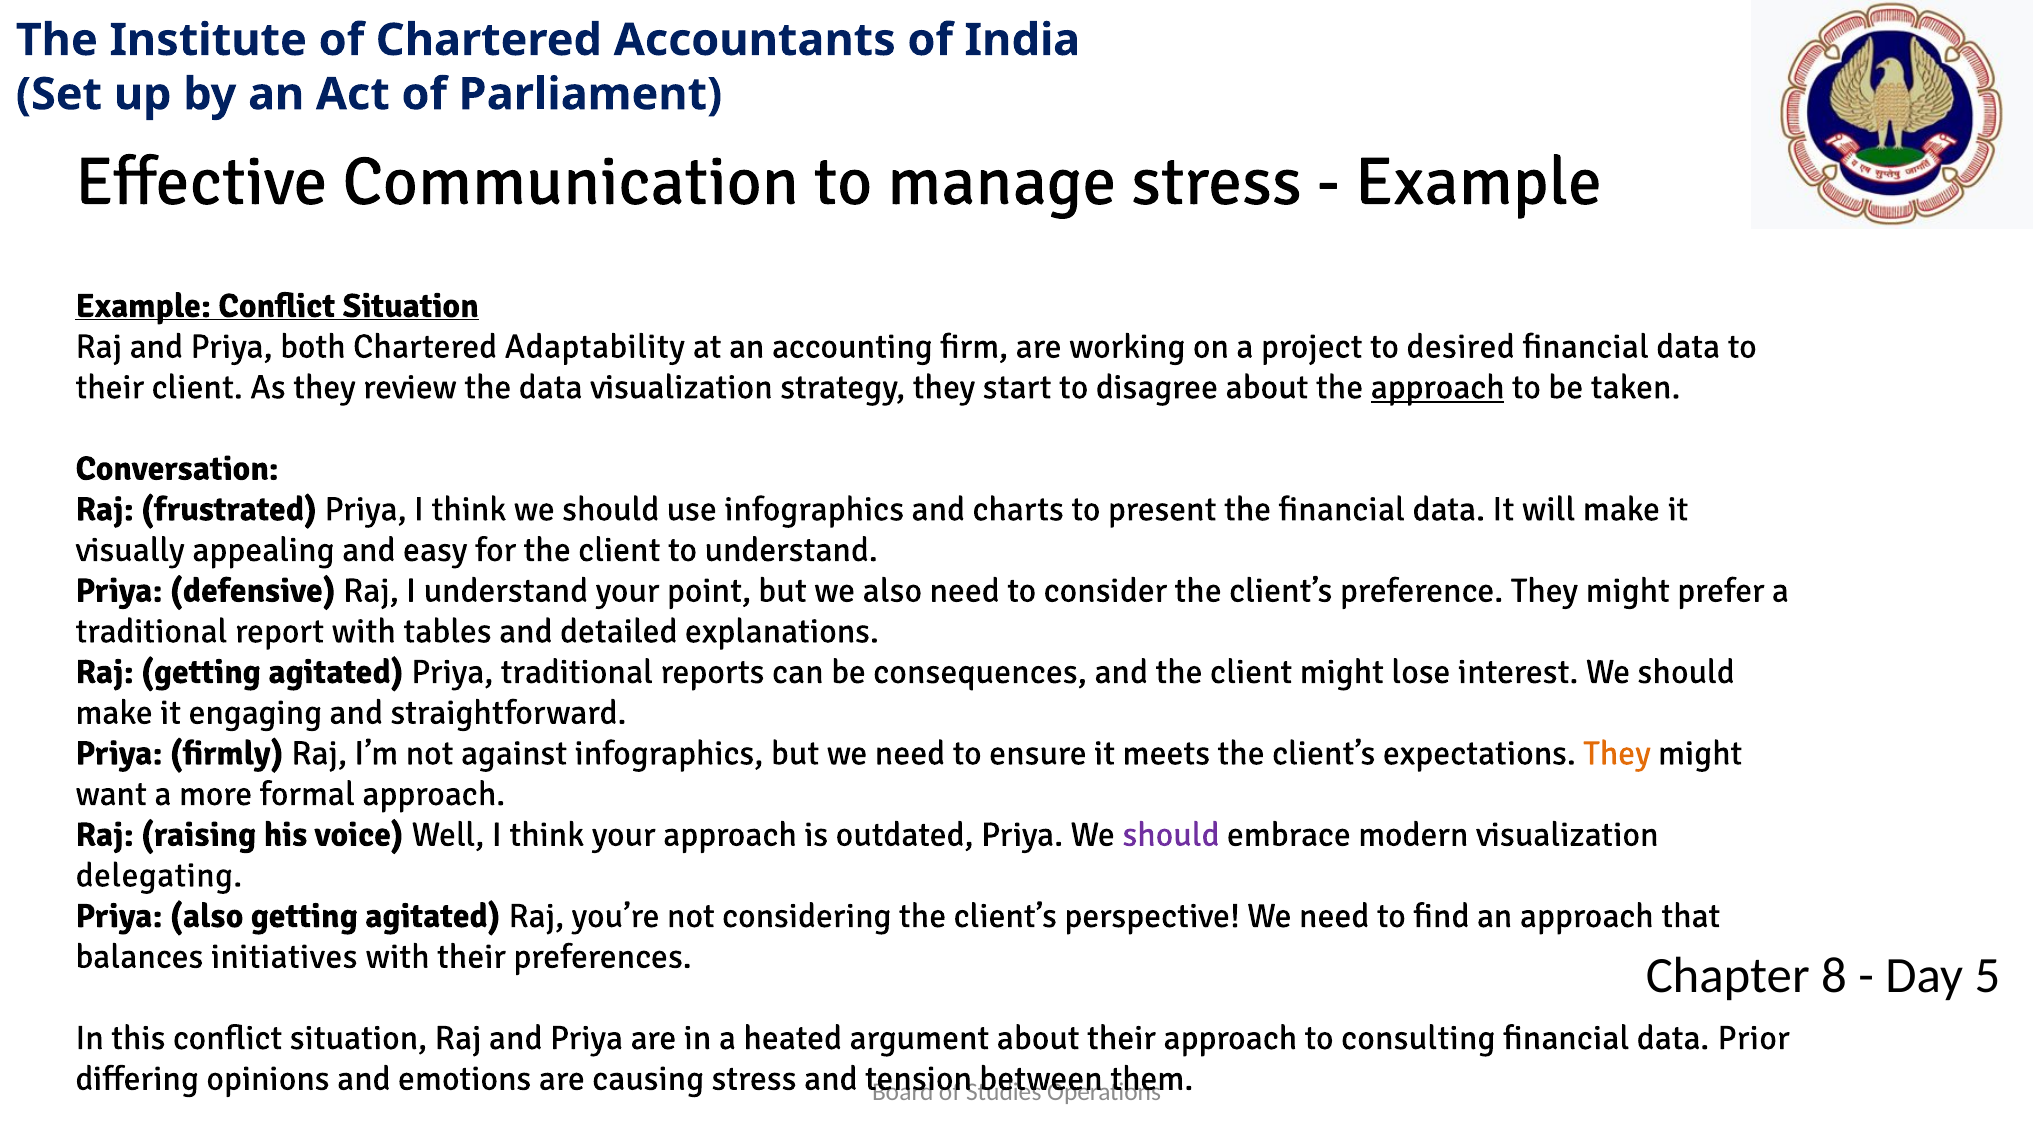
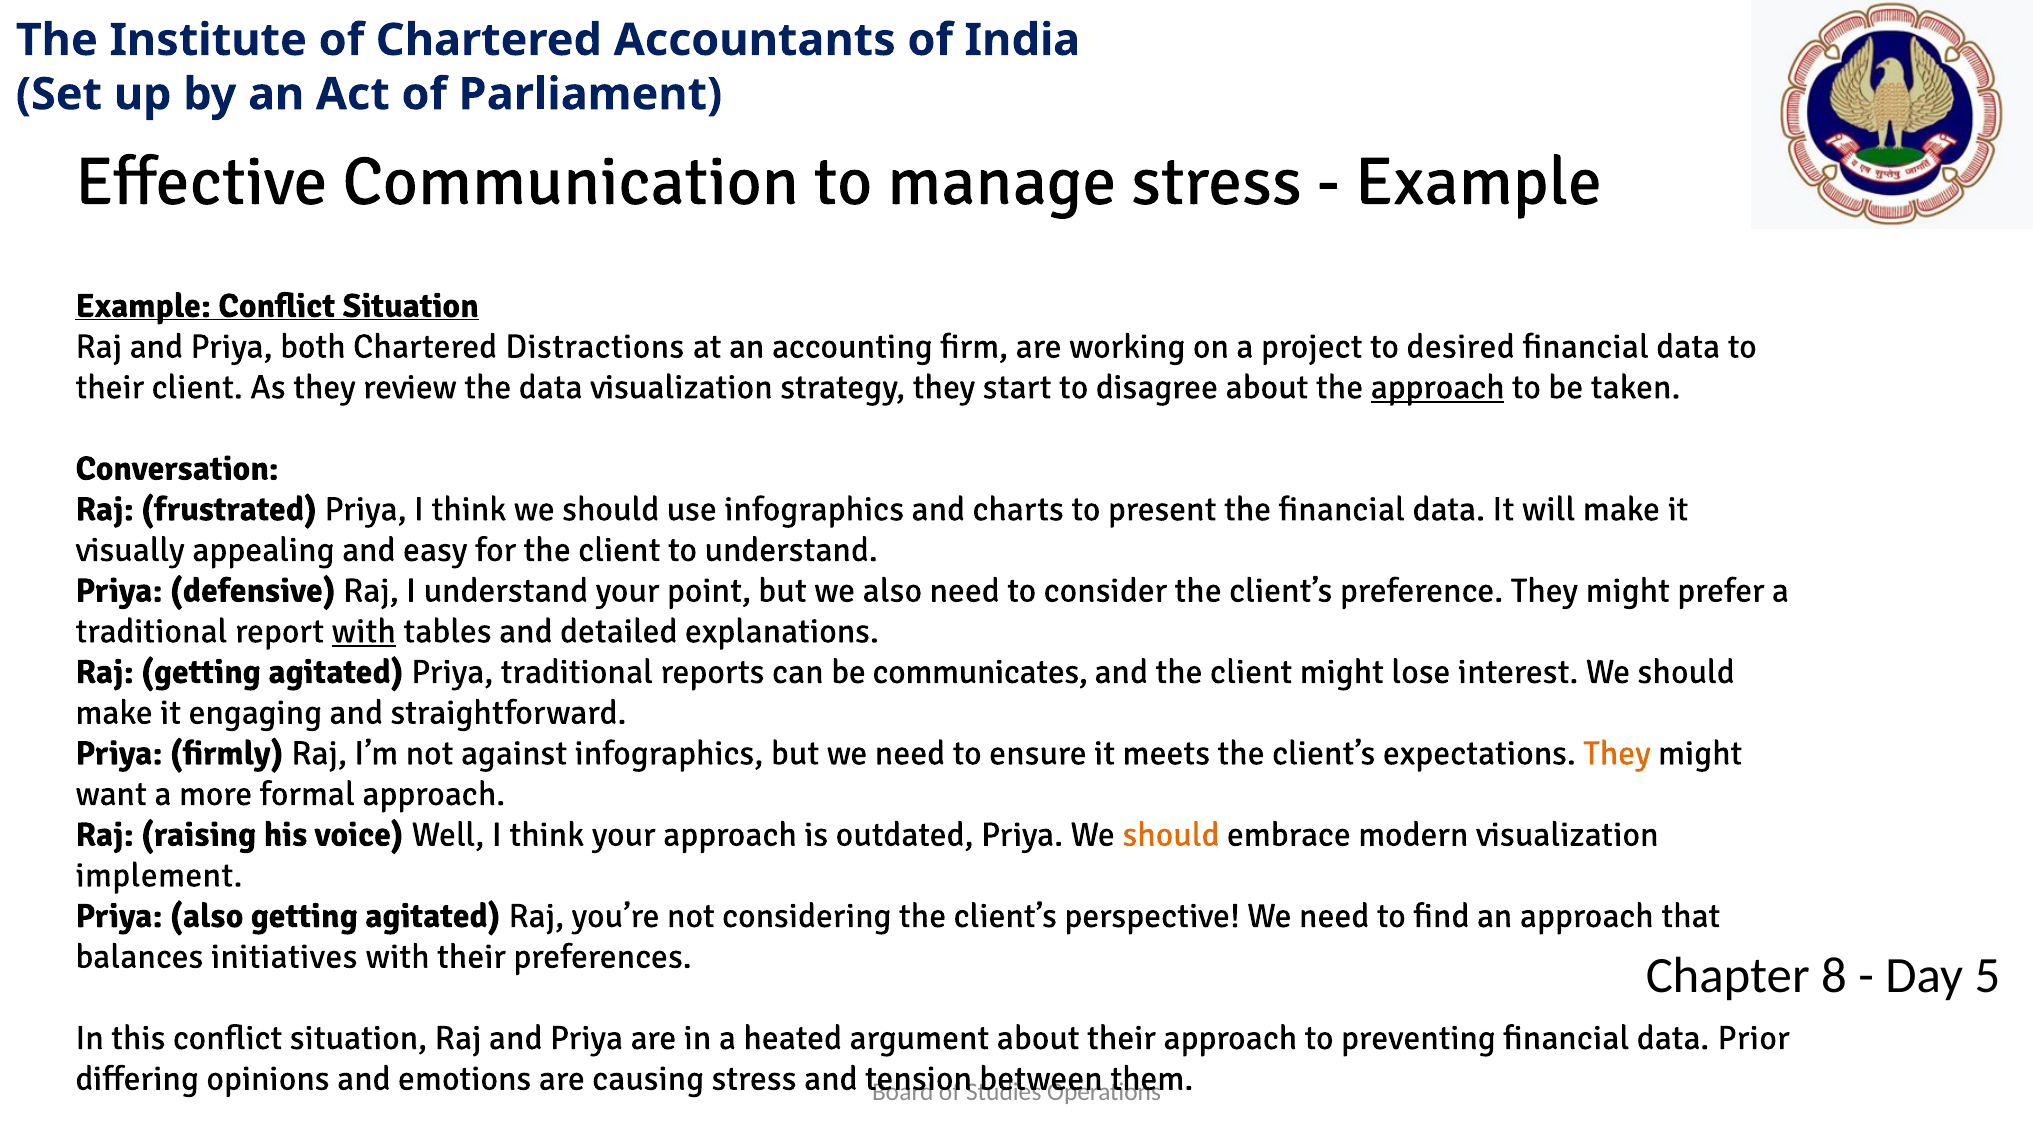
Adaptability: Adaptability -> Distractions (595, 346)
with underline: none -> present (364, 631)
consequences: consequences -> communicates (980, 672)
should colour: purple -> orange (1171, 834)
delegating: delegating -> implement (159, 875)
consulting: consulting -> preventing (1418, 1038)
